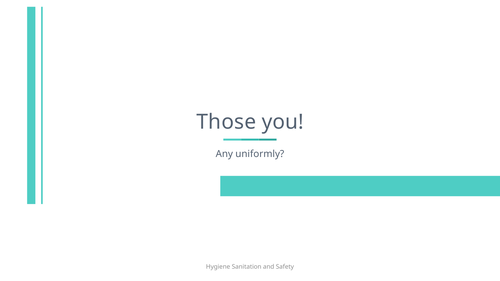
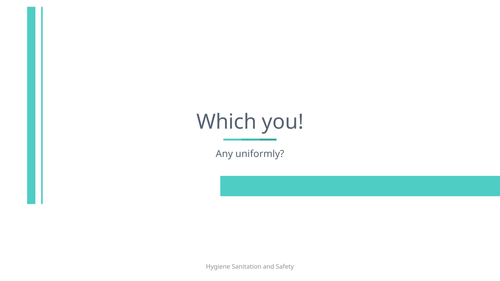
Those: Those -> Which (226, 122)
